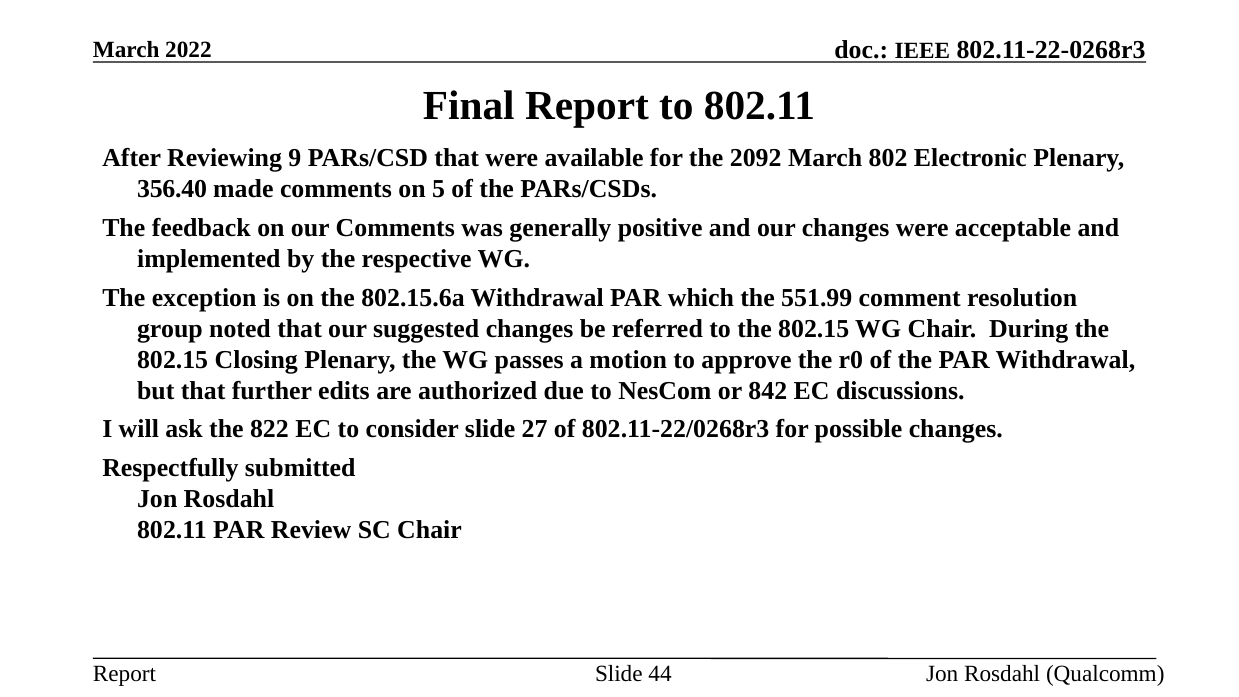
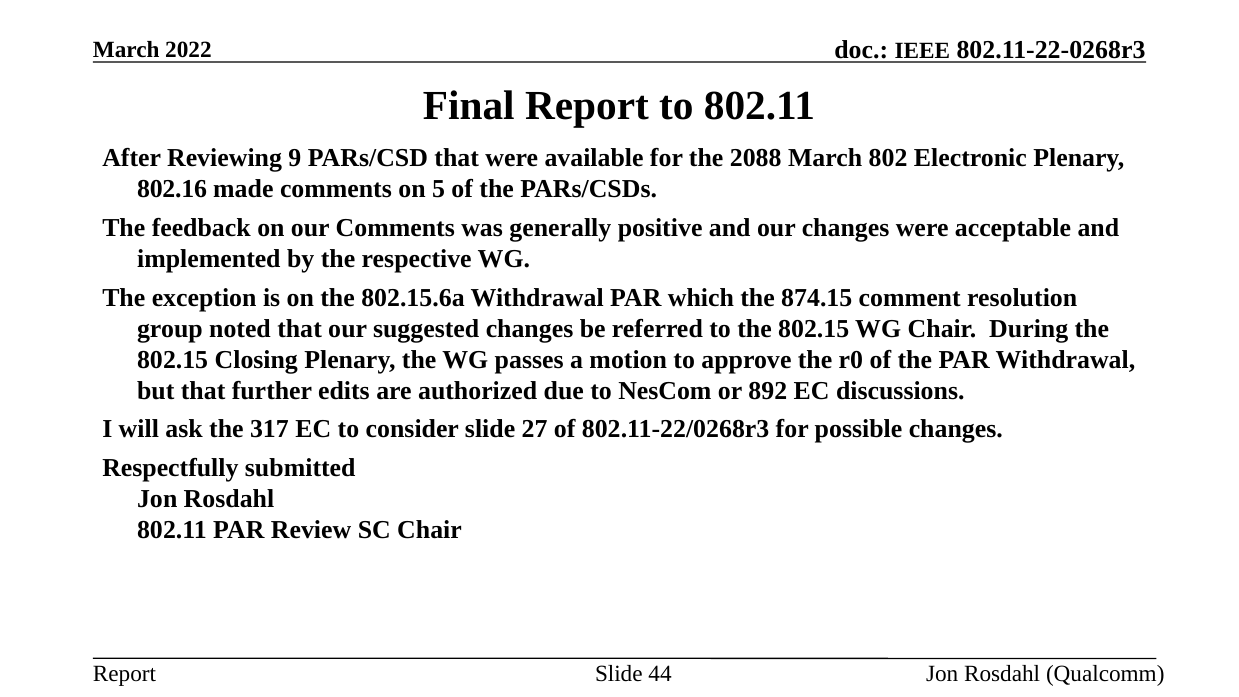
2092: 2092 -> 2088 (756, 158)
356.40: 356.40 -> 802.16 (172, 189)
551.99: 551.99 -> 874.15 (817, 298)
842: 842 -> 892 (768, 391)
822: 822 -> 317 (269, 429)
